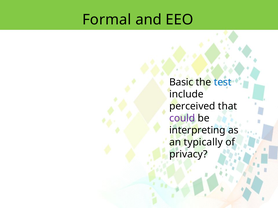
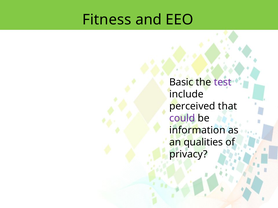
Formal: Formal -> Fitness (107, 20)
test colour: blue -> purple (223, 82)
interpreting: interpreting -> information (197, 130)
typically: typically -> qualities (203, 143)
